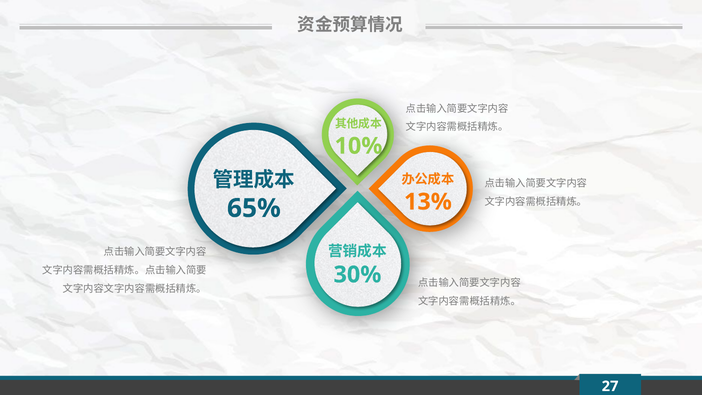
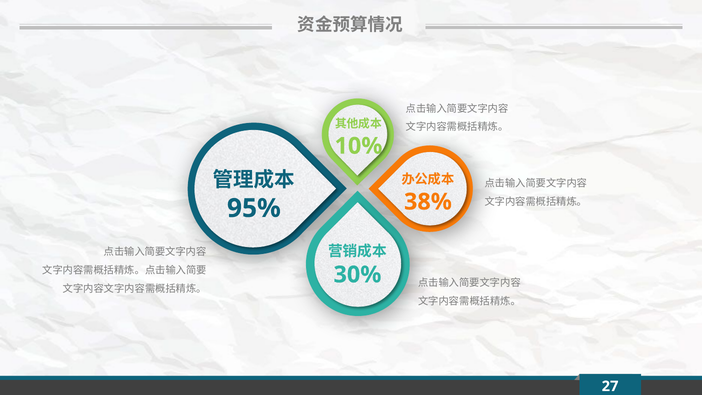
13%: 13% -> 38% (428, 202)
65%: 65% -> 95% (254, 208)
